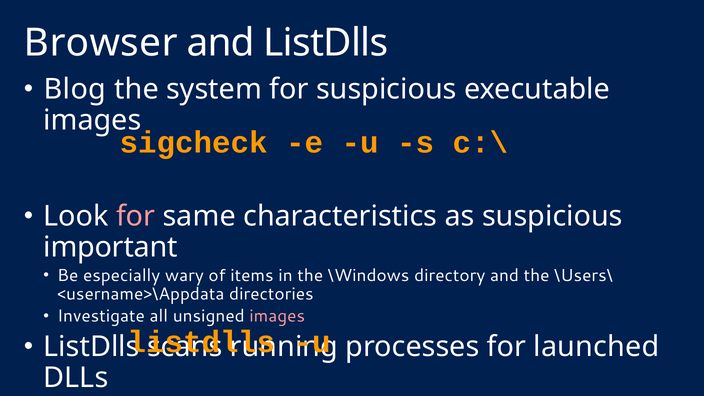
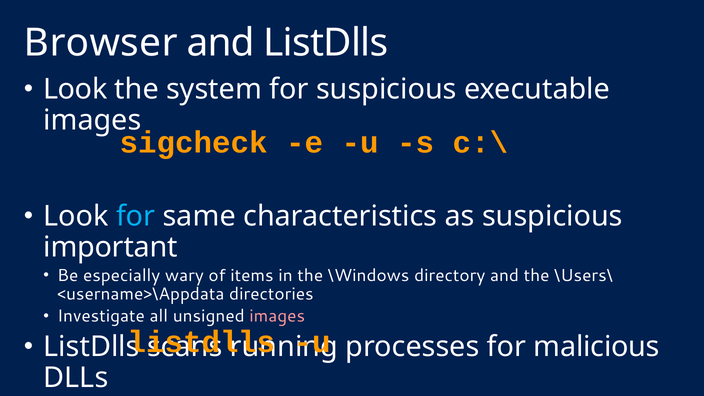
Blog: Blog -> Look (75, 89)
for colour: pink -> light blue (136, 216)
launched: launched -> malicious (597, 347)
